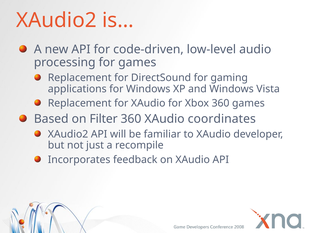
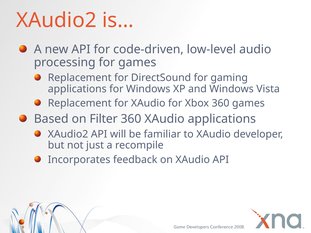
XAudio coordinates: coordinates -> applications (222, 119)
